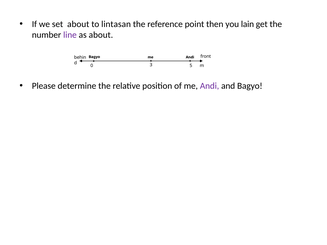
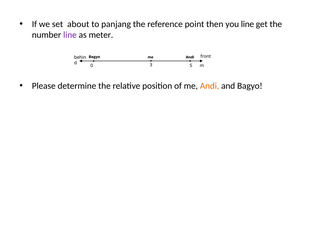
lintasan: lintasan -> panjang (116, 24)
you lain: lain -> line (247, 24)
as about: about -> meter (101, 35)
Andi colour: purple -> orange (210, 86)
